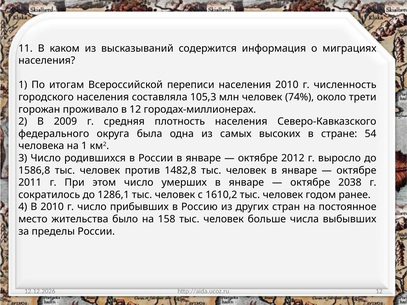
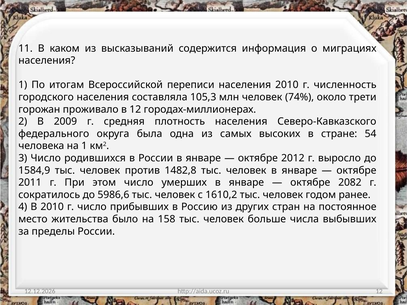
1586,8: 1586,8 -> 1584,9 (34, 171)
2038: 2038 -> 2082 (350, 183)
1286,1: 1286,1 -> 5986,6 (113, 195)
